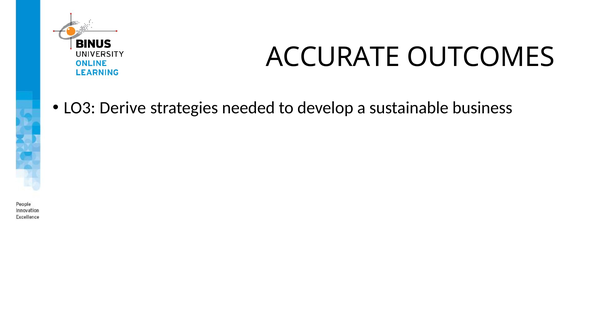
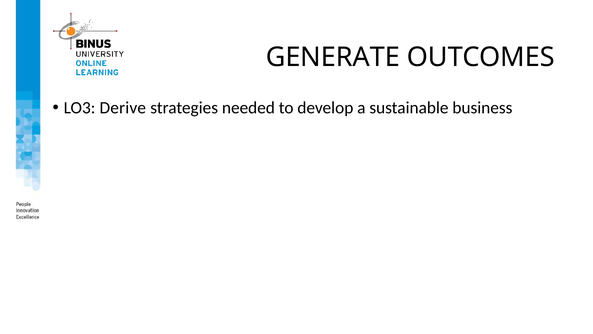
ACCURATE: ACCURATE -> GENERATE (333, 57)
